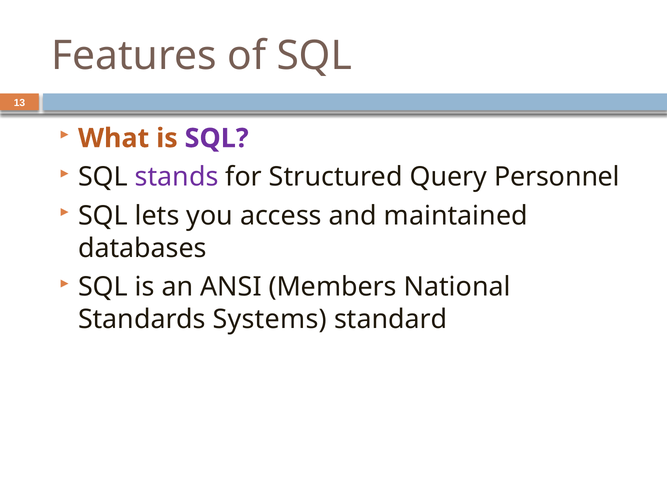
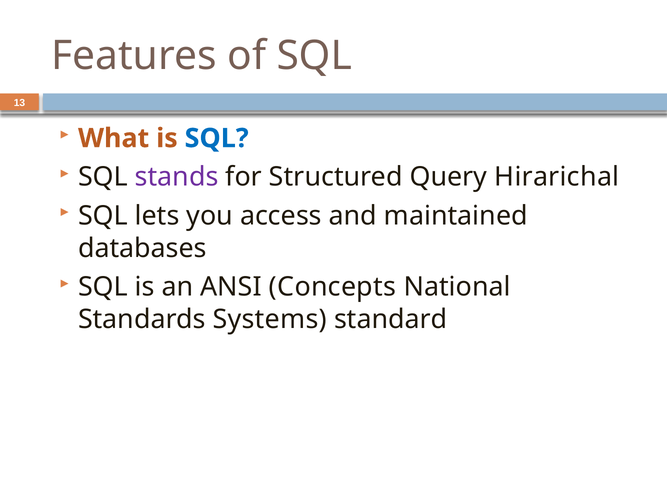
SQL colour: purple -> blue (217, 138)
Personnel: Personnel -> Hirarichal (557, 177)
Members: Members -> Concepts (333, 287)
